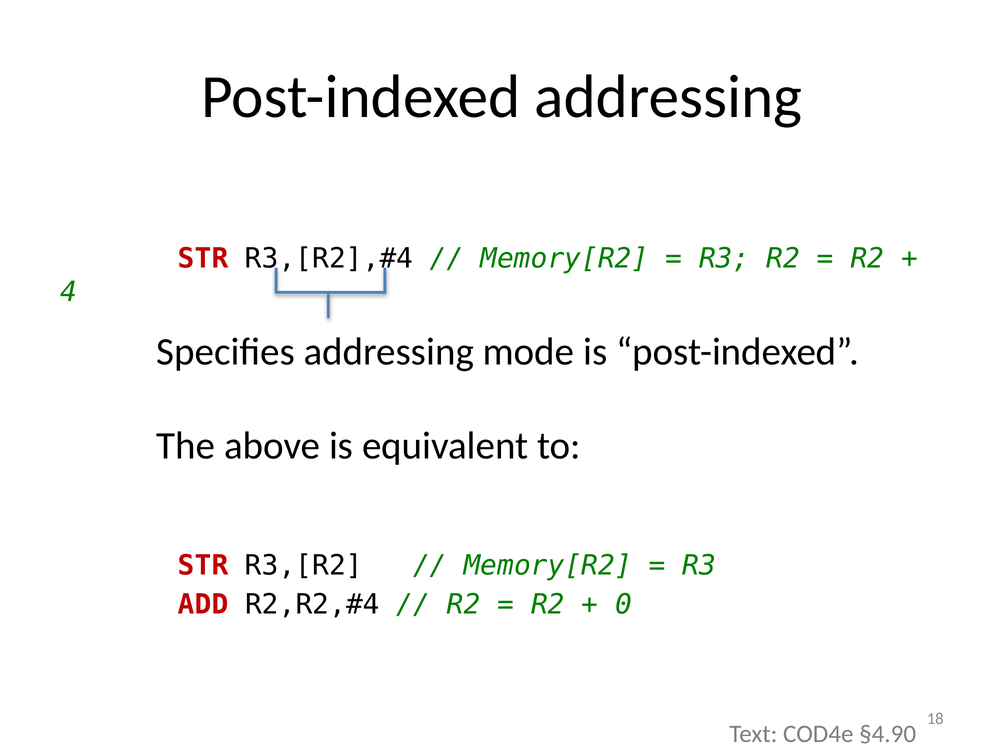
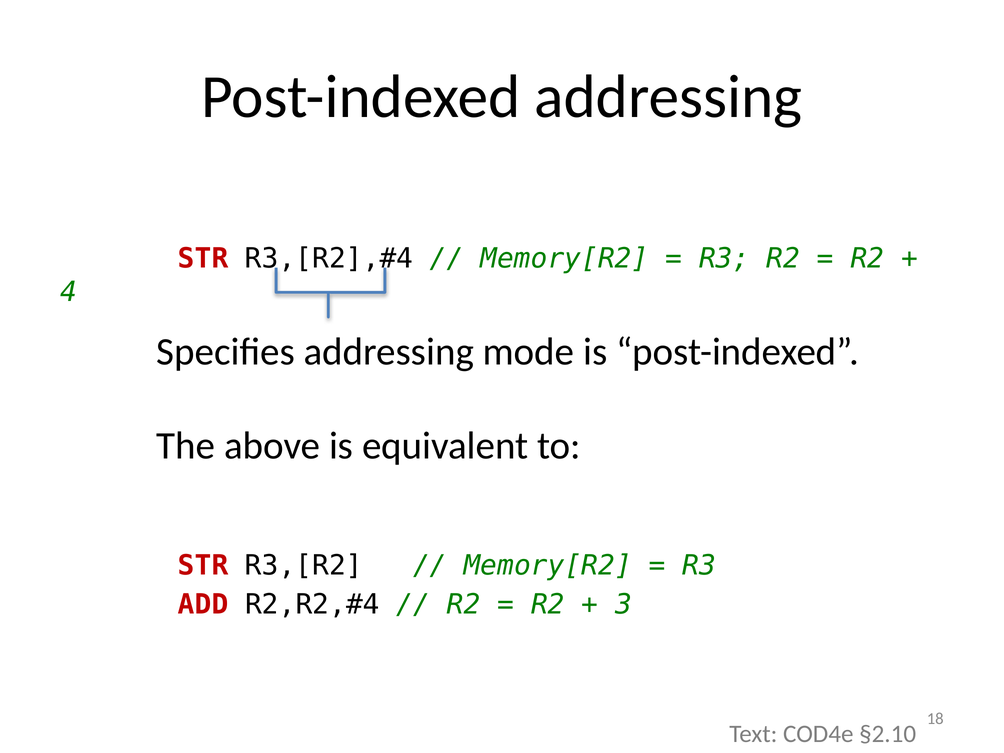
0: 0 -> 3 (624, 604)
§4.90: §4.90 -> §2.10 (888, 734)
